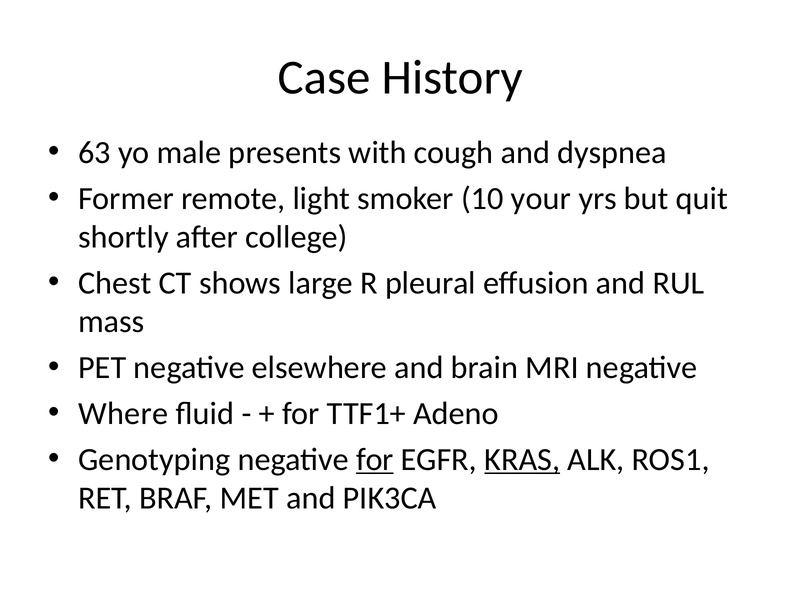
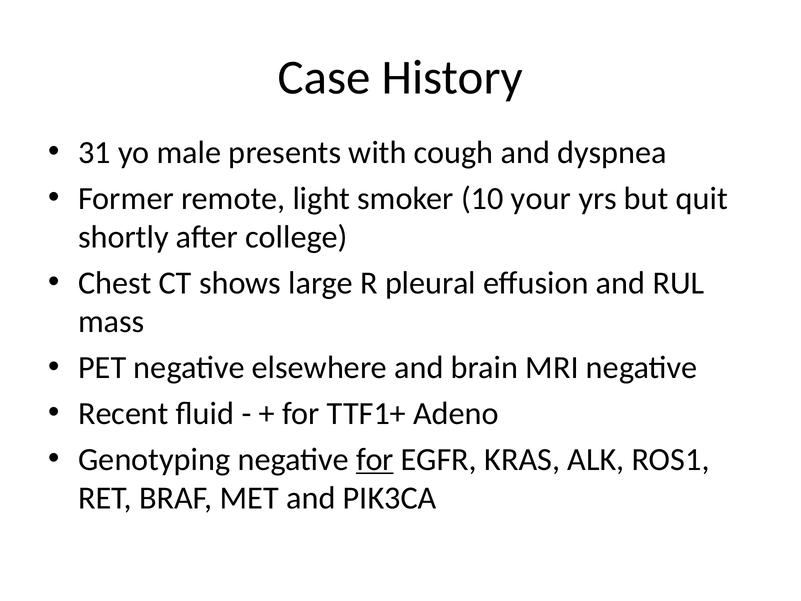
63: 63 -> 31 (94, 152)
Where: Where -> Recent (123, 413)
KRAS underline: present -> none (522, 459)
